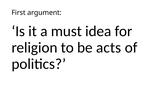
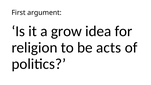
must: must -> grow (66, 31)
